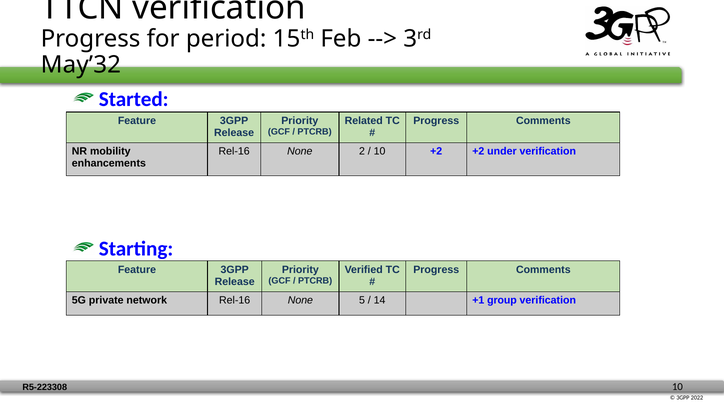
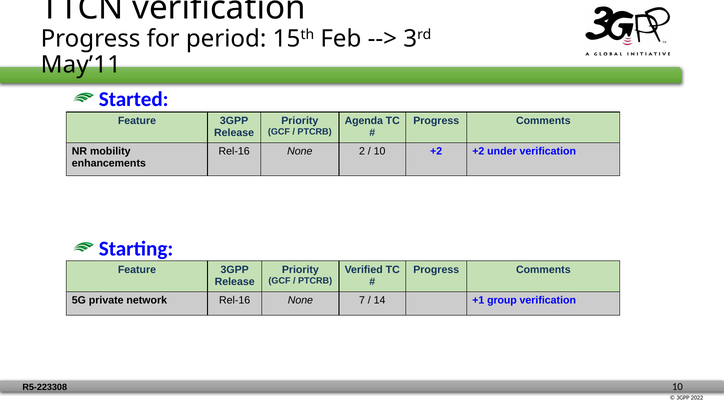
May’32: May’32 -> May’11 (81, 65)
Related: Related -> Agenda (364, 121)
5: 5 -> 7 (362, 301)
